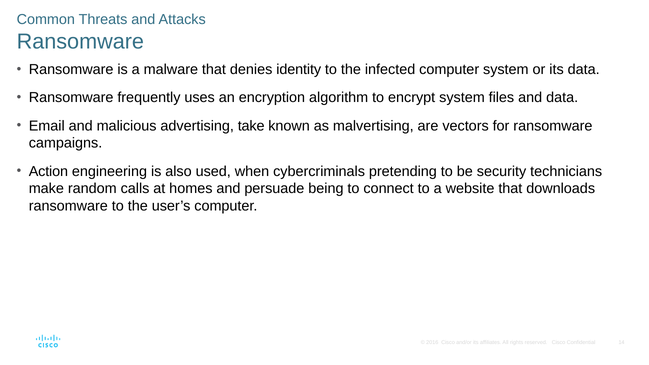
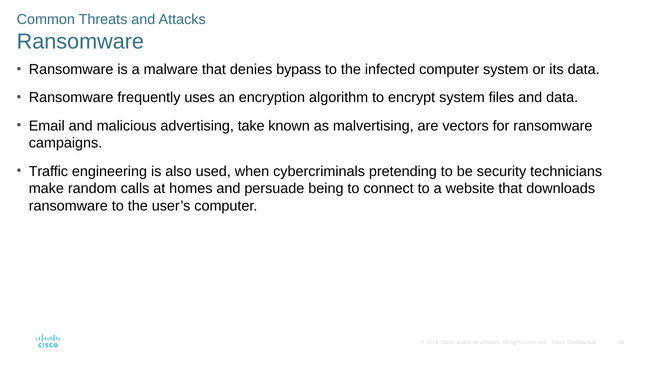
identity: identity -> bypass (299, 70)
Action: Action -> Traffic (48, 171)
